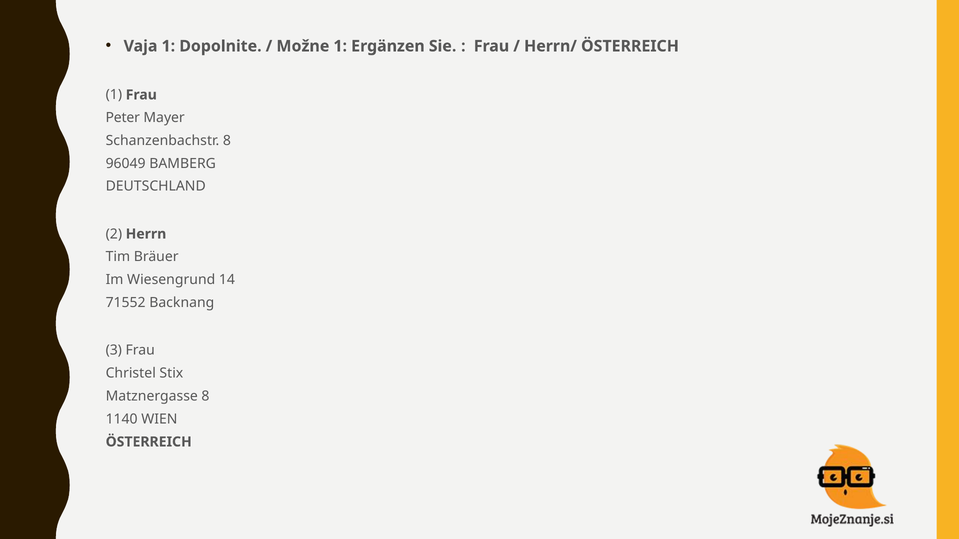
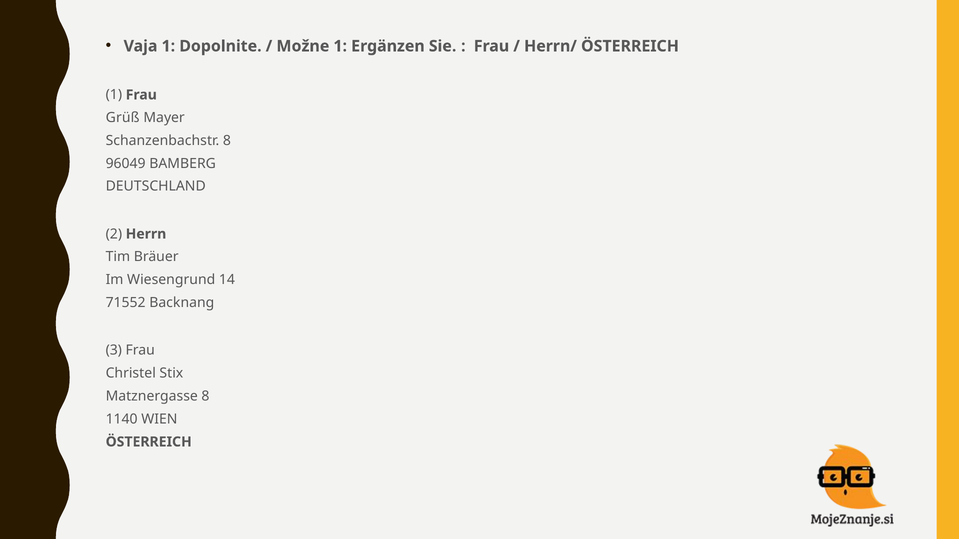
Peter: Peter -> Grüß (123, 118)
